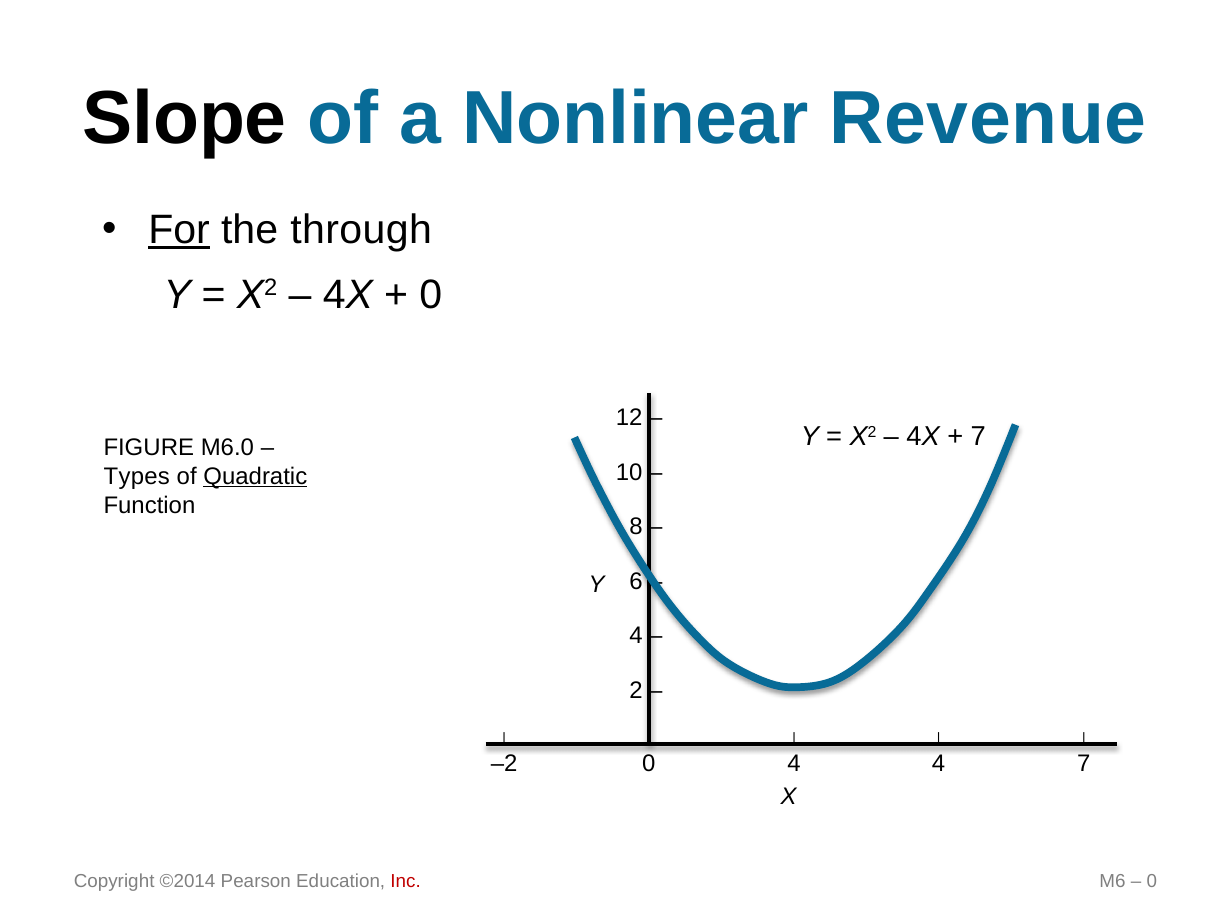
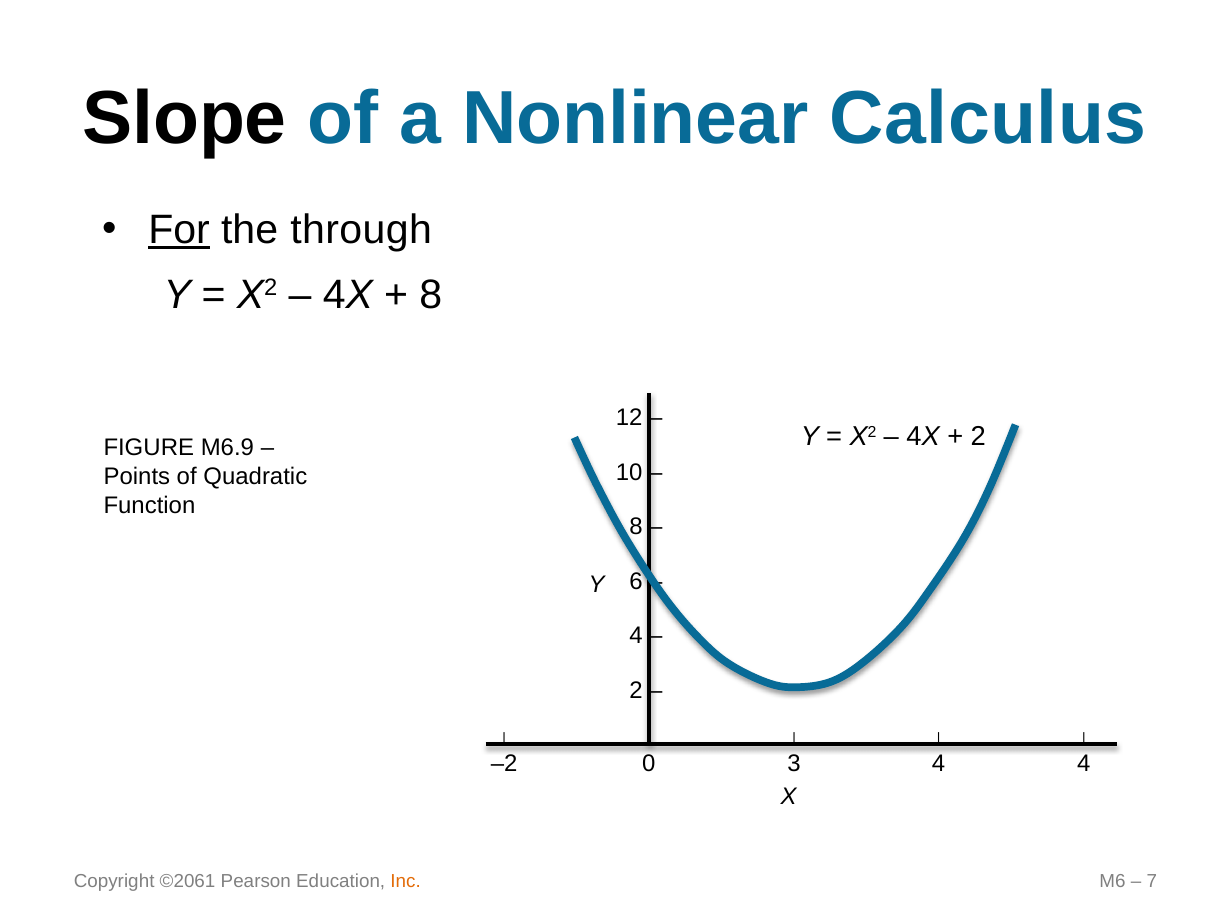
Revenue: Revenue -> Calculus (988, 119)
0: 0 -> 8 (431, 295)
7: 7 -> 2 (978, 437)
M6.0: M6.0 -> M6.9 (227, 448)
Types: Types -> Points (137, 477)
Quadratic underline: present -> none (255, 477)
0 4: 4 -> 3 (794, 764)
4 7: 7 -> 4 (1084, 764)
©2014: ©2014 -> ©2061 (188, 882)
Inc colour: red -> orange (406, 882)
0: 0 -> 7 (1152, 882)
